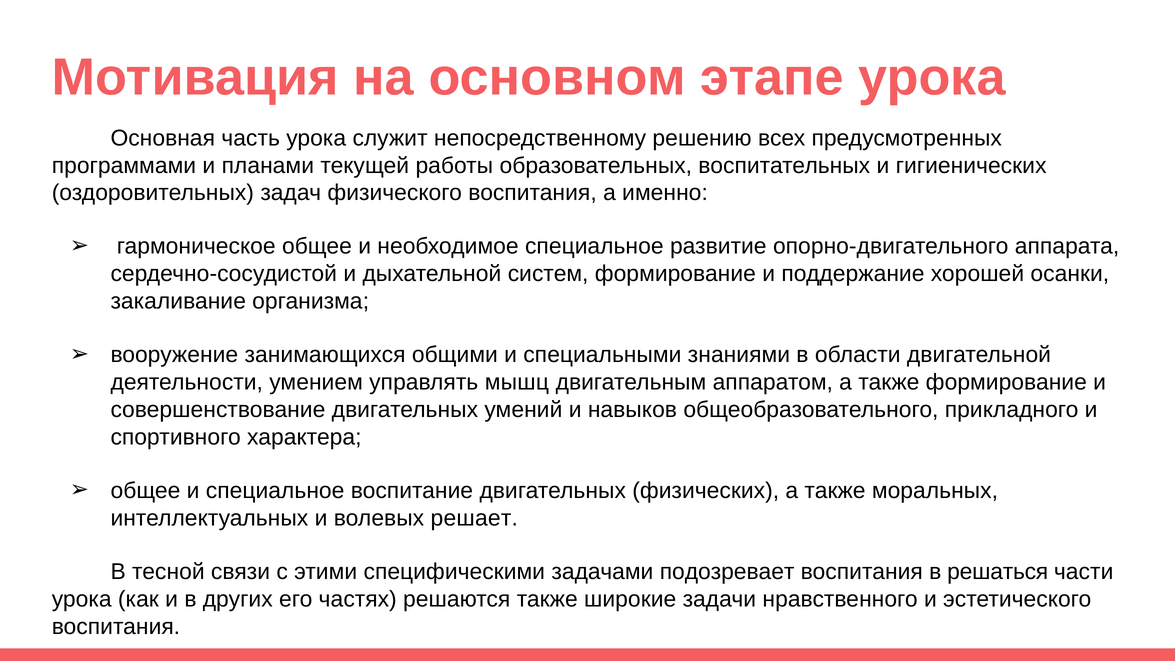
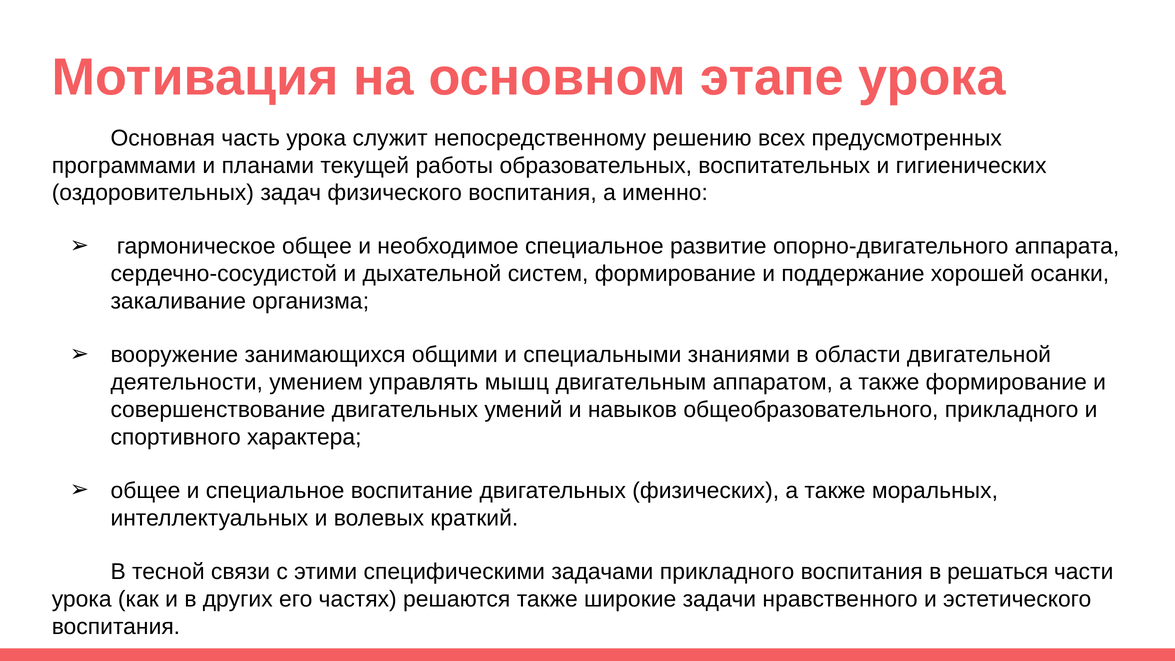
решает: решает -> краткий (474, 518)
задачами подозревает: подозревает -> прикладного (727, 572)
